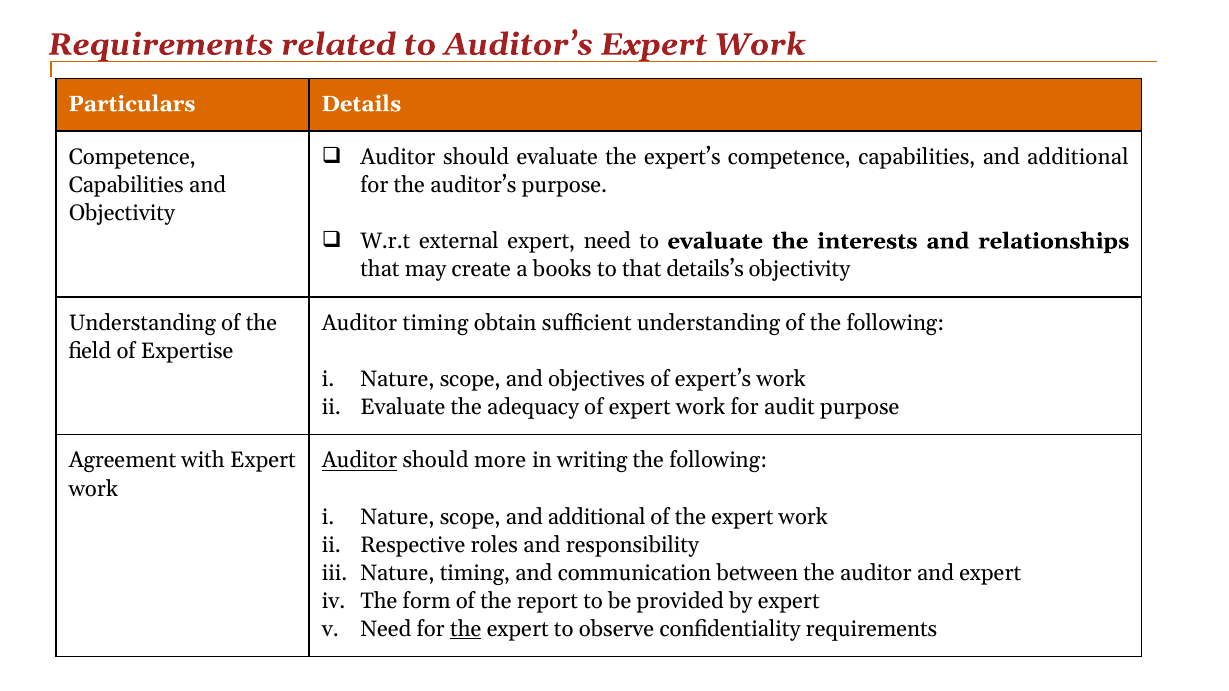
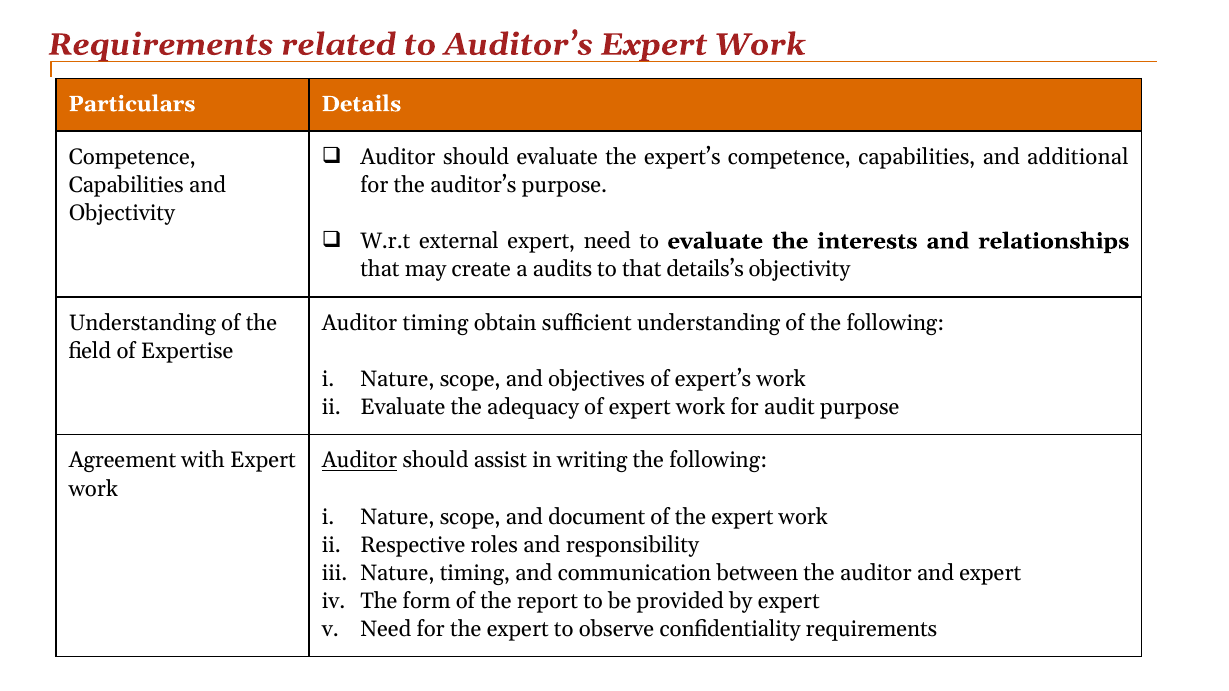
books: books -> audits (562, 269)
more: more -> assist (500, 461)
scope and additional: additional -> document (597, 517)
the underline: present -> none (466, 629)
